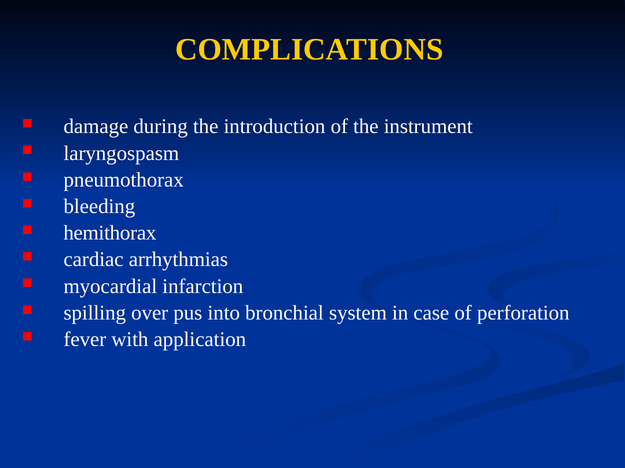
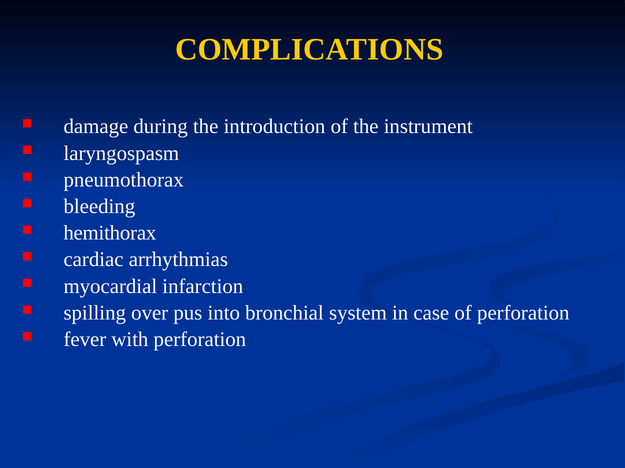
with application: application -> perforation (200, 340)
